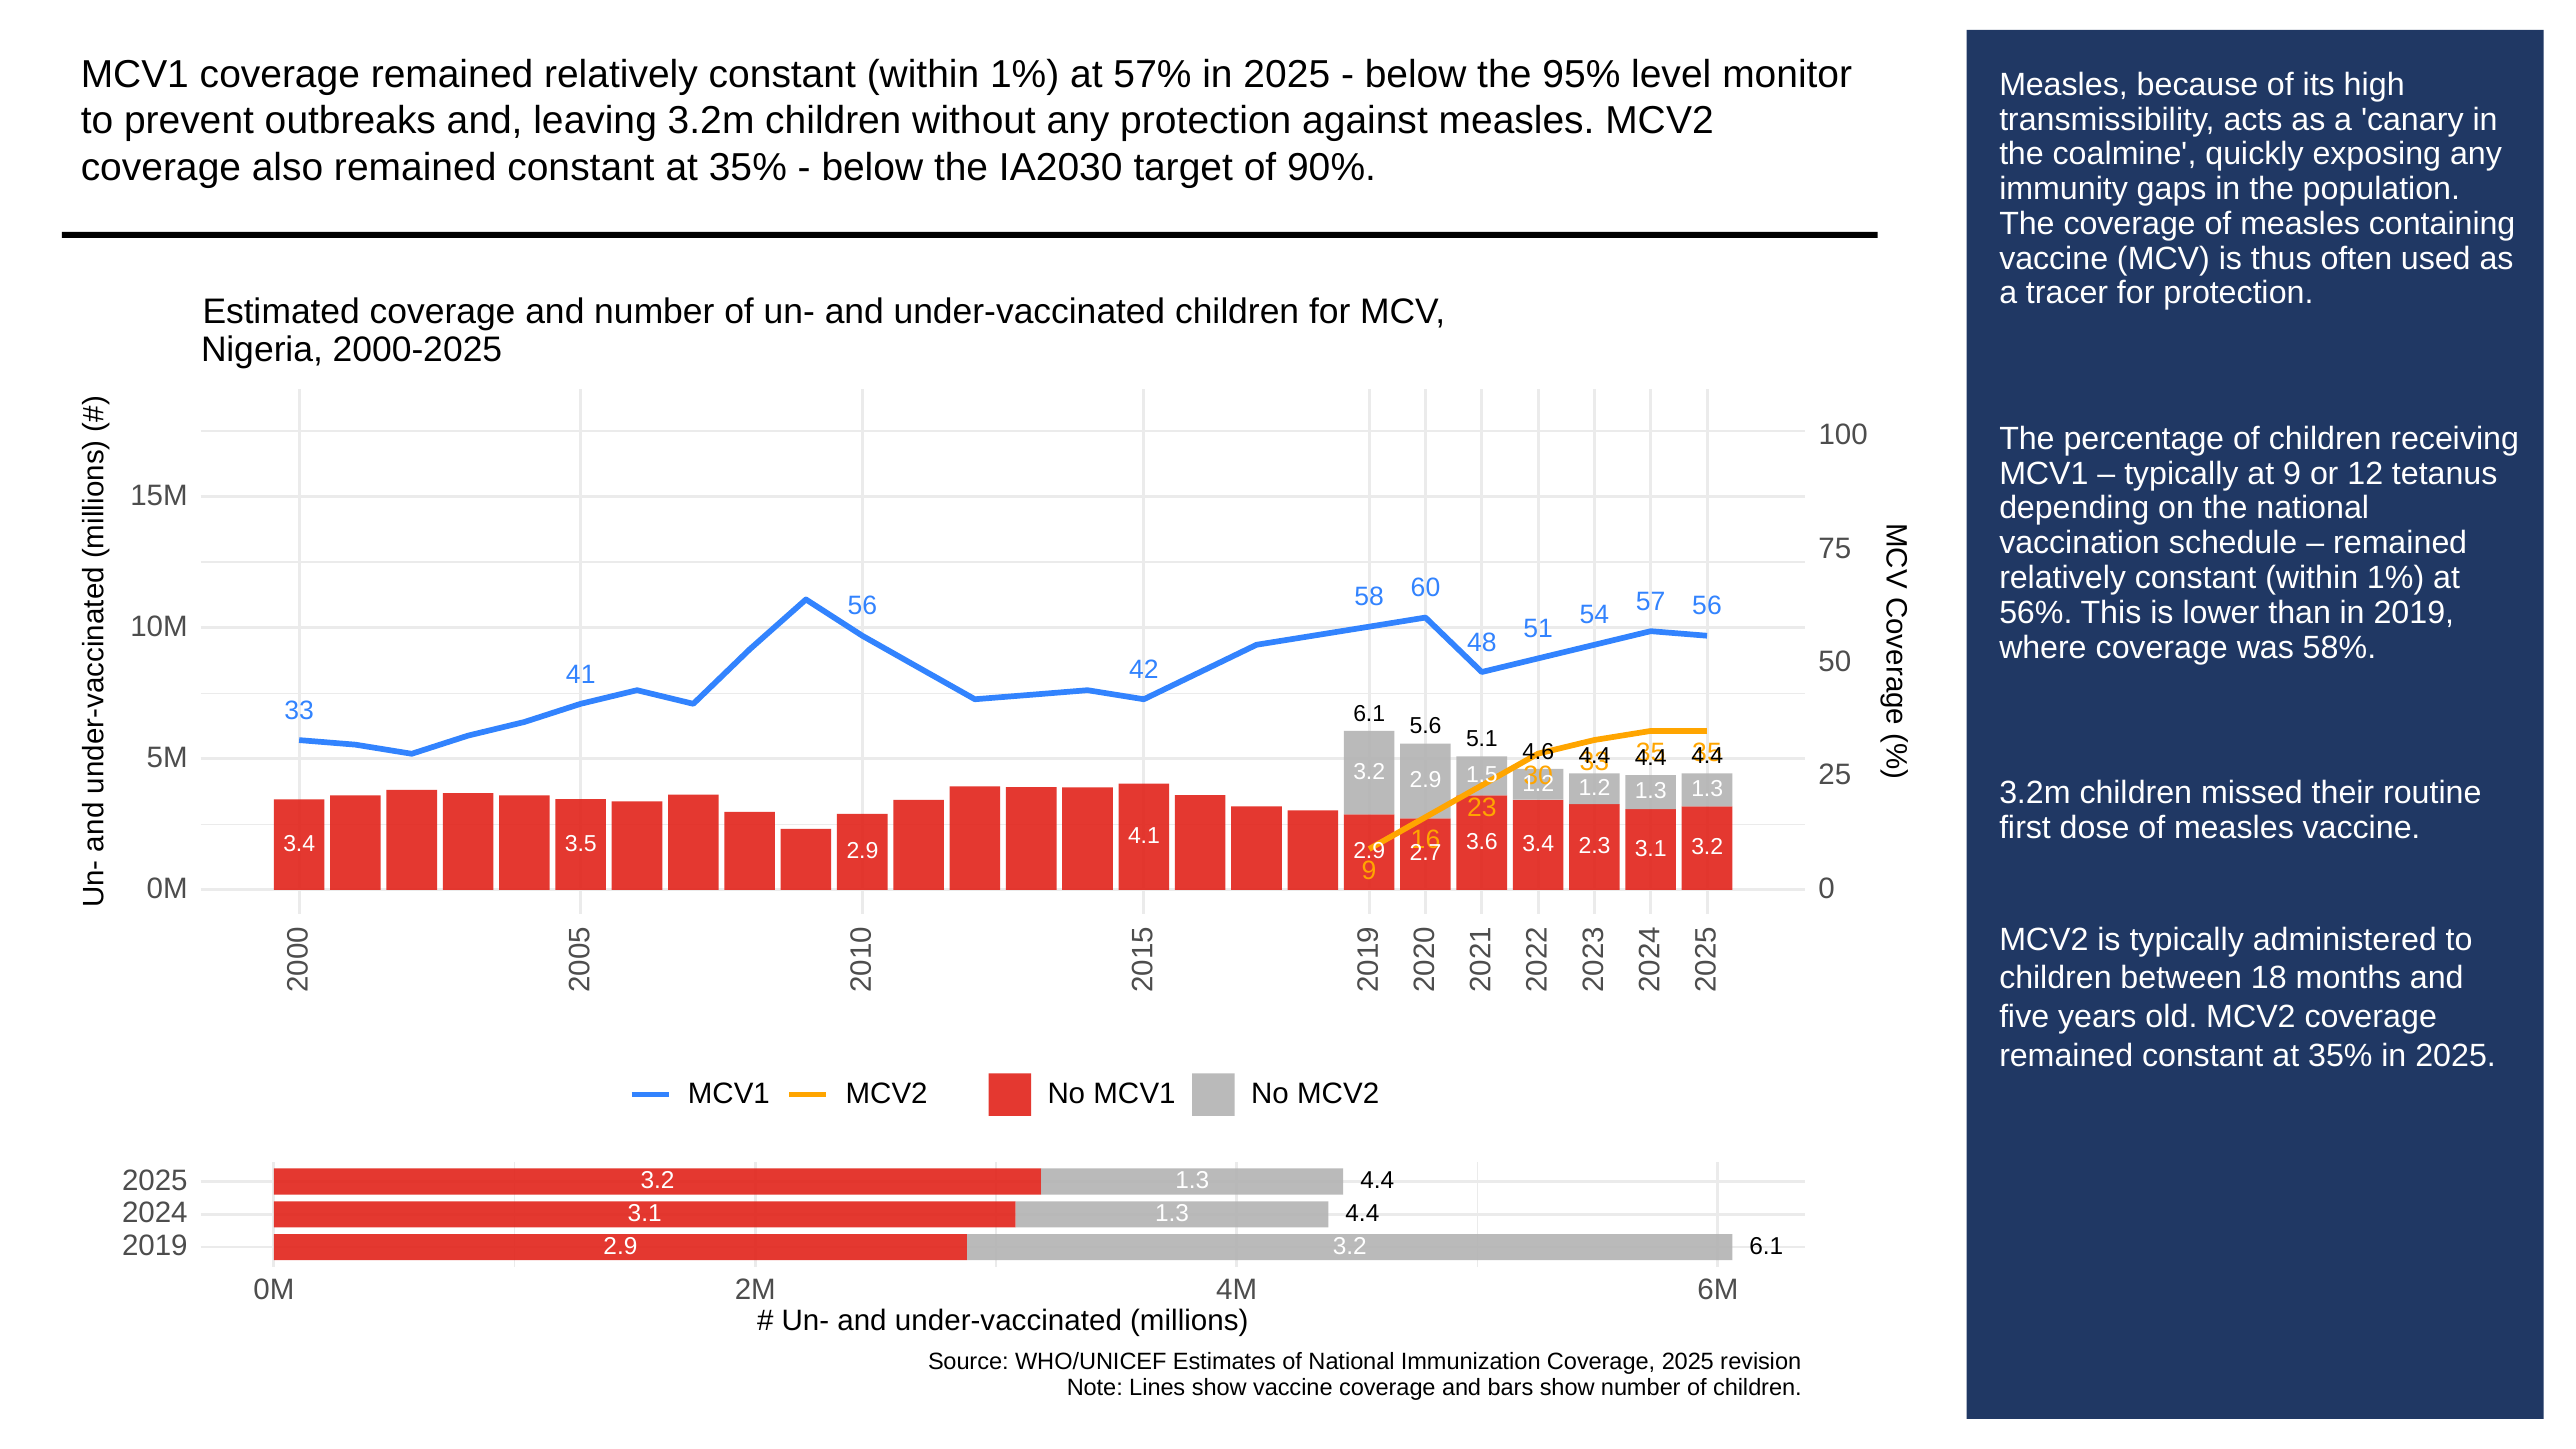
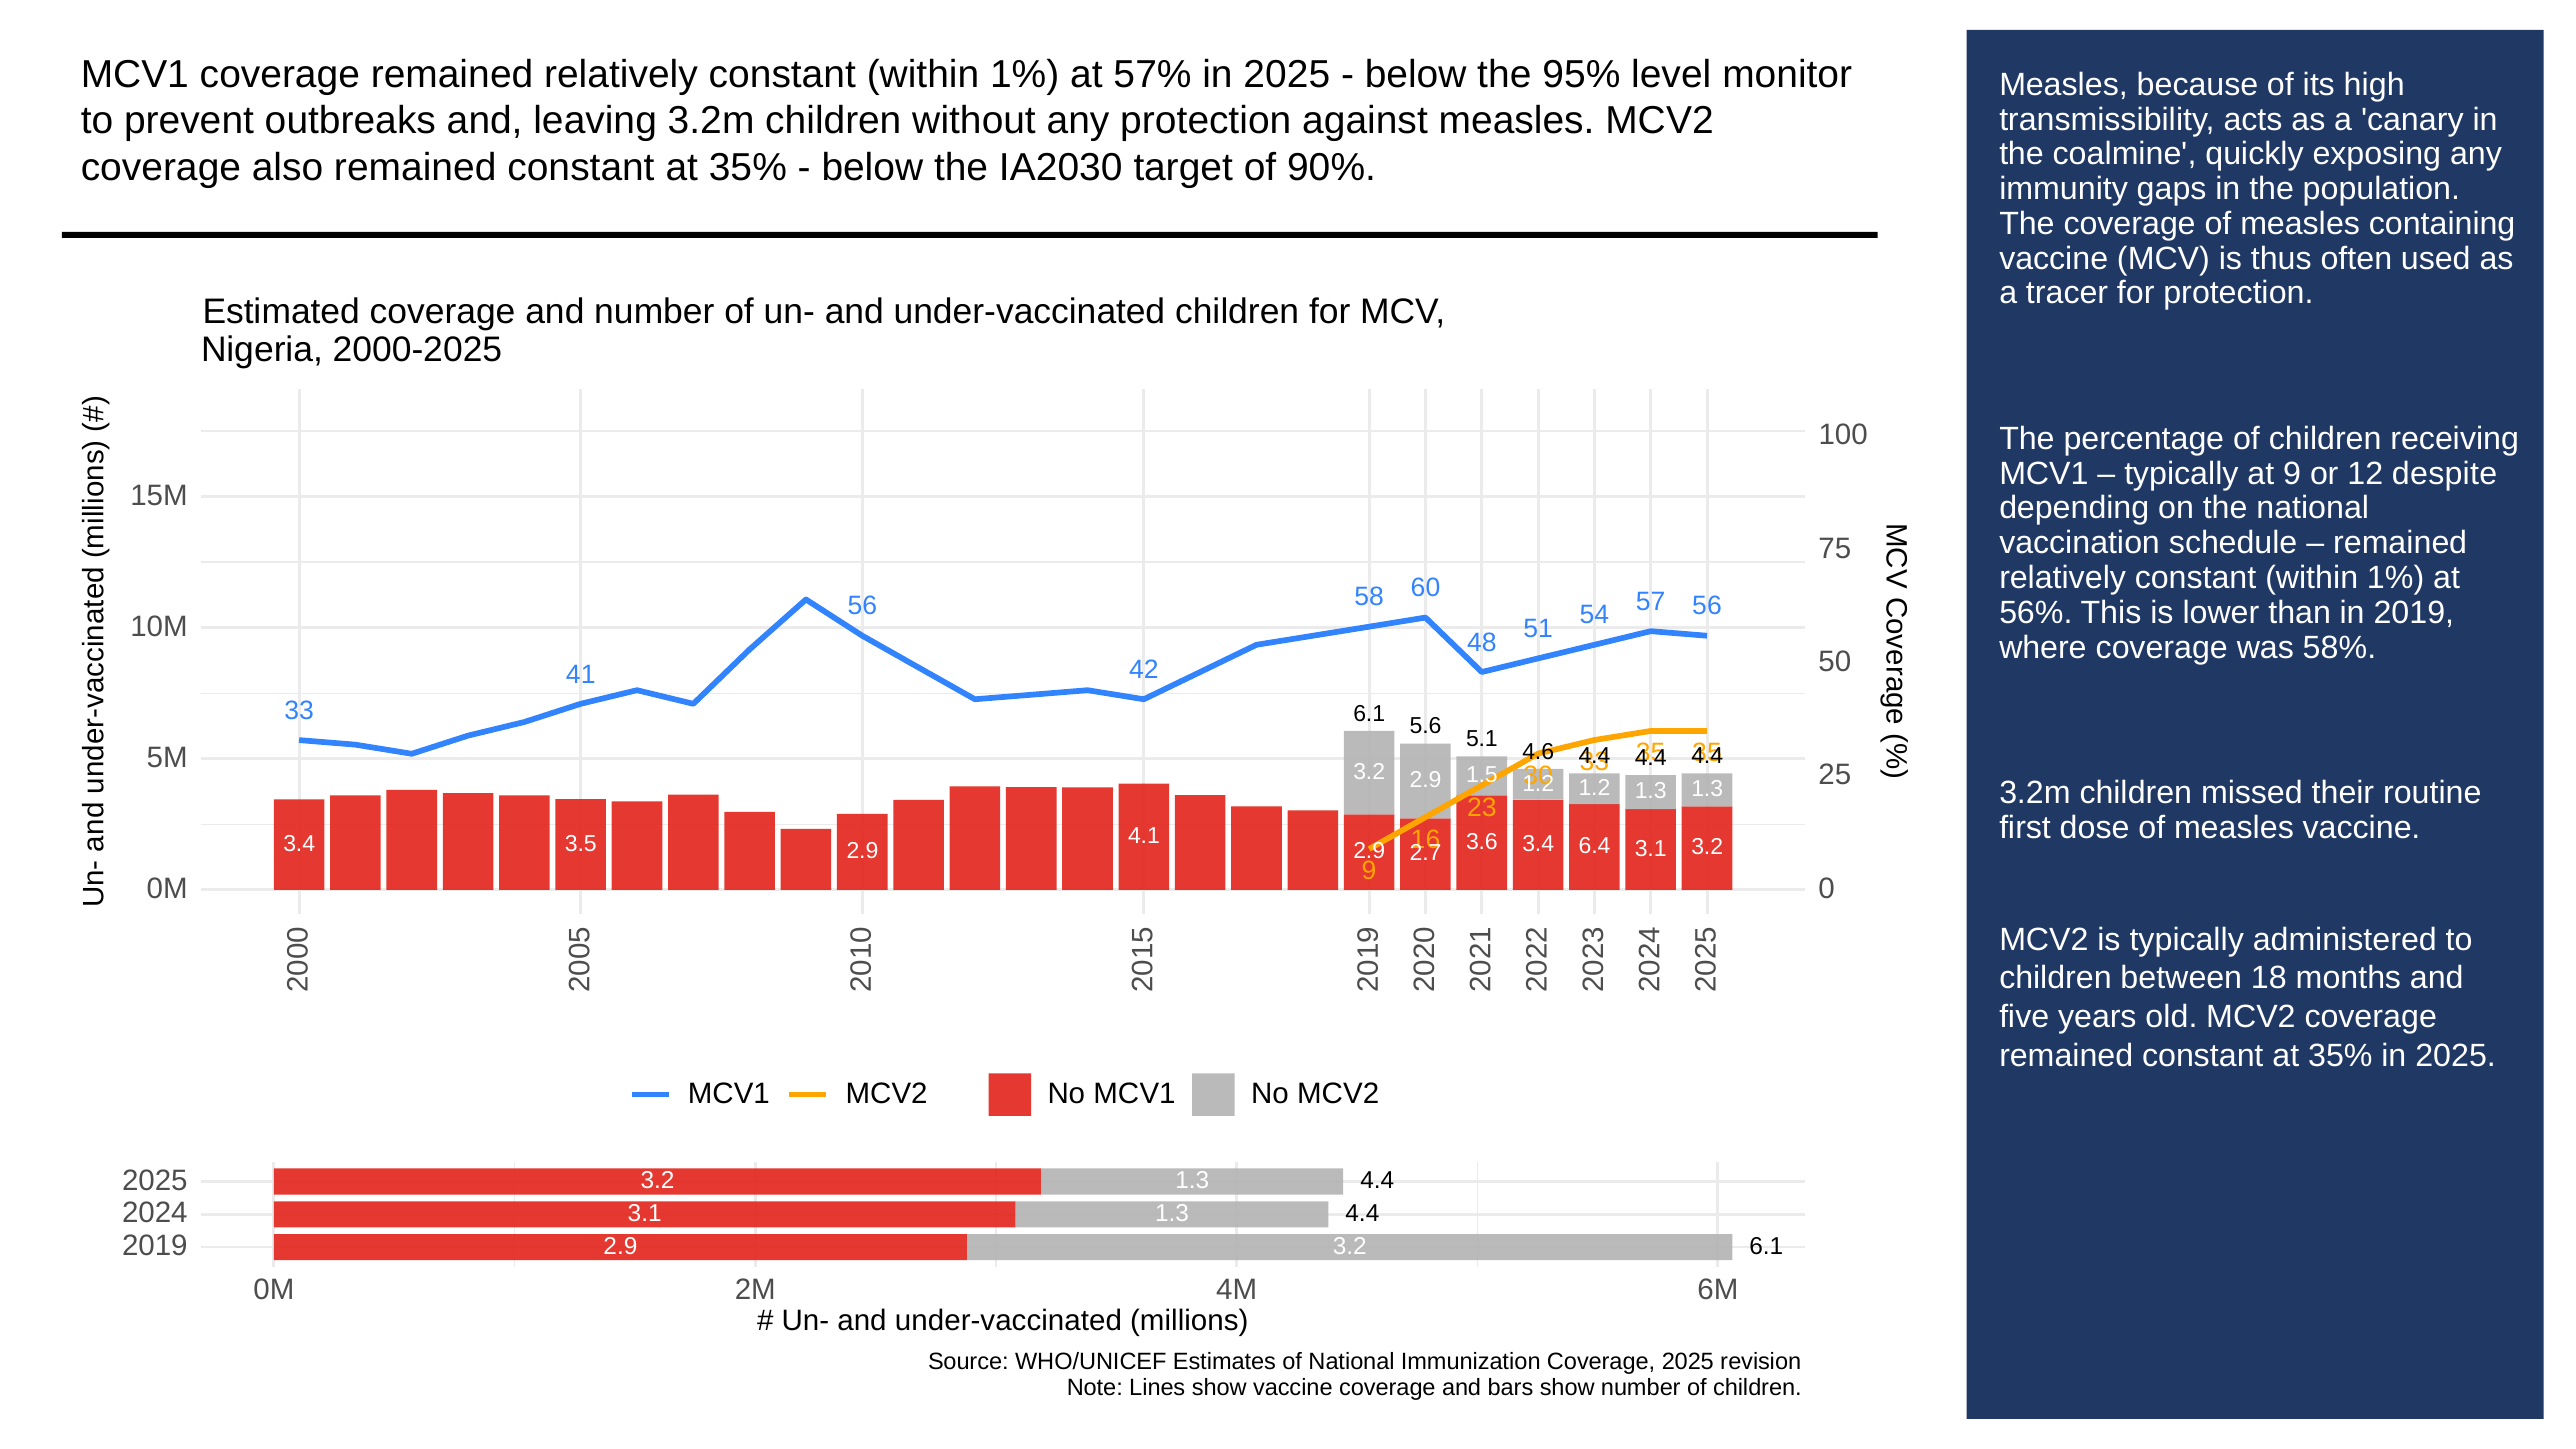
tetanus: tetanus -> despite (2445, 474)
2.3: 2.3 -> 6.4 (1595, 846)
